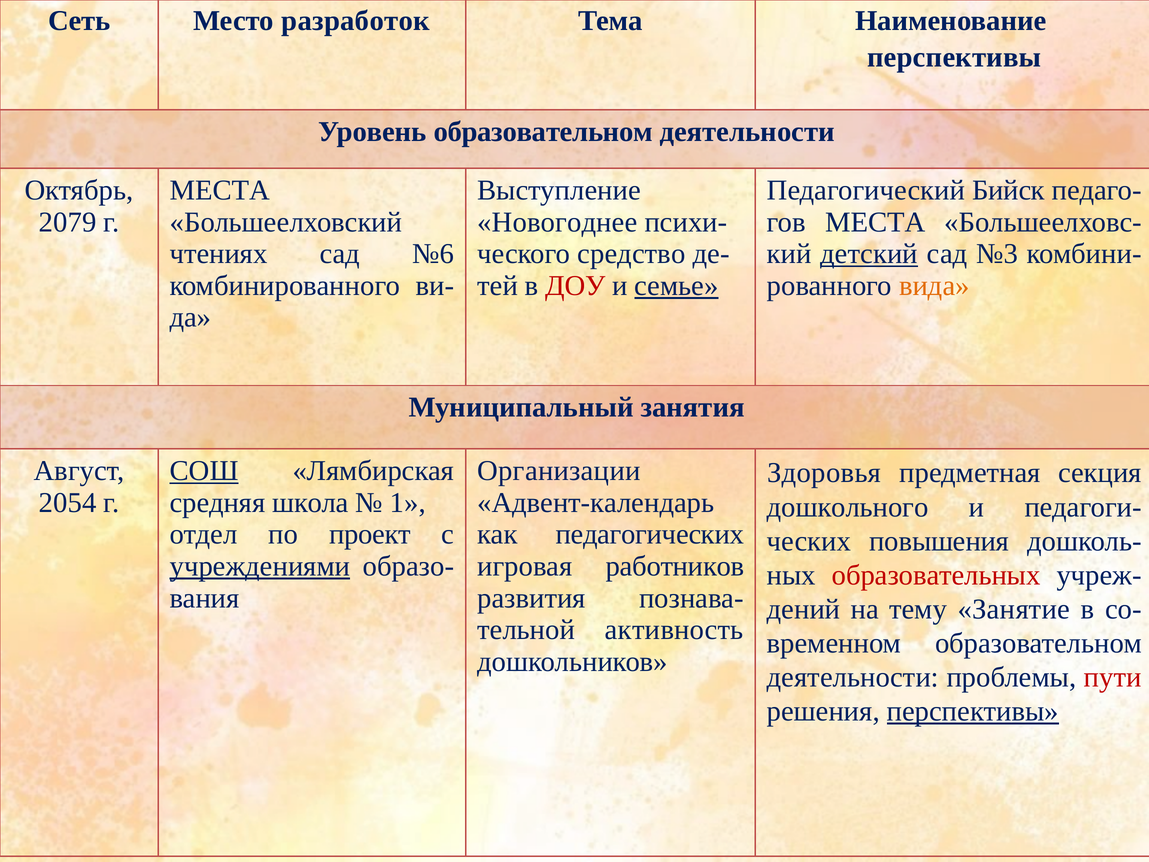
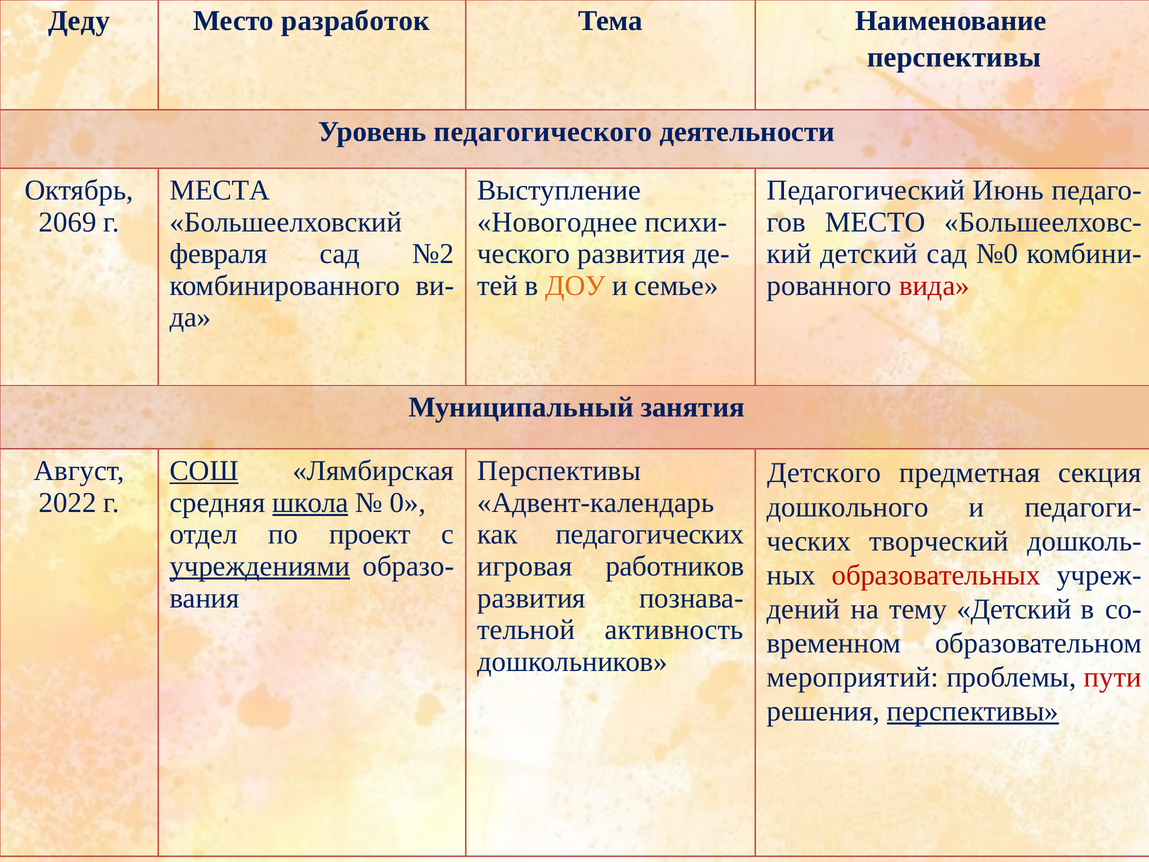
Сеть: Сеть -> Деду (79, 21)
Уровень образовательном: образовательном -> педагогического (543, 132)
Бийск: Бийск -> Июнь (1008, 190)
2079: 2079 -> 2069 (68, 222)
МЕСТА: МЕСТА -> МЕСТО (875, 222)
чтениях: чтениях -> февраля (219, 254)
№6: №6 -> №2 (433, 254)
средство: средство -> развития (631, 254)
детский underline: present -> none (869, 254)
№3: №3 -> №0 (997, 254)
ДОУ colour: red -> orange (575, 286)
семье underline: present -> none (677, 286)
вида colour: orange -> red (934, 286)
Организации: Организации -> Перспективы (559, 471)
Здоровья: Здоровья -> Детского (824, 473)
2054: 2054 -> 2022 (68, 502)
школа underline: none -> present (311, 502)
1: 1 -> 0 (408, 502)
повышения: повышения -> творческий (939, 541)
тему Занятие: Занятие -> Детский (1014, 609)
деятельности: деятельности -> мероприятий (853, 677)
